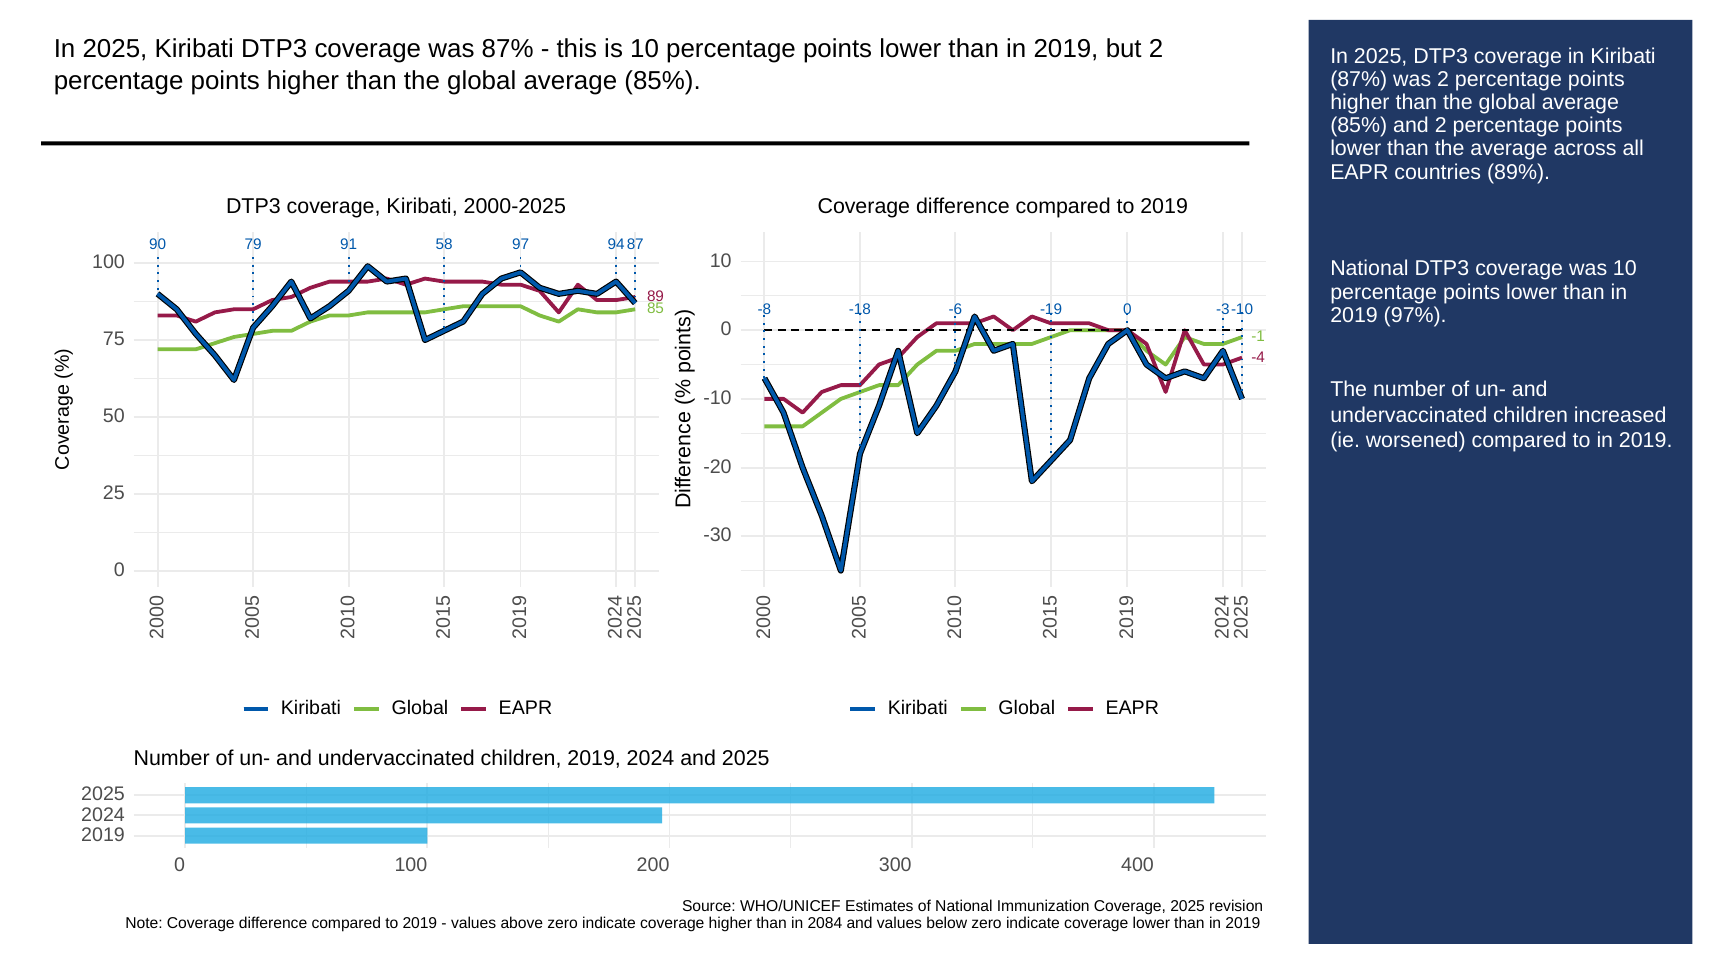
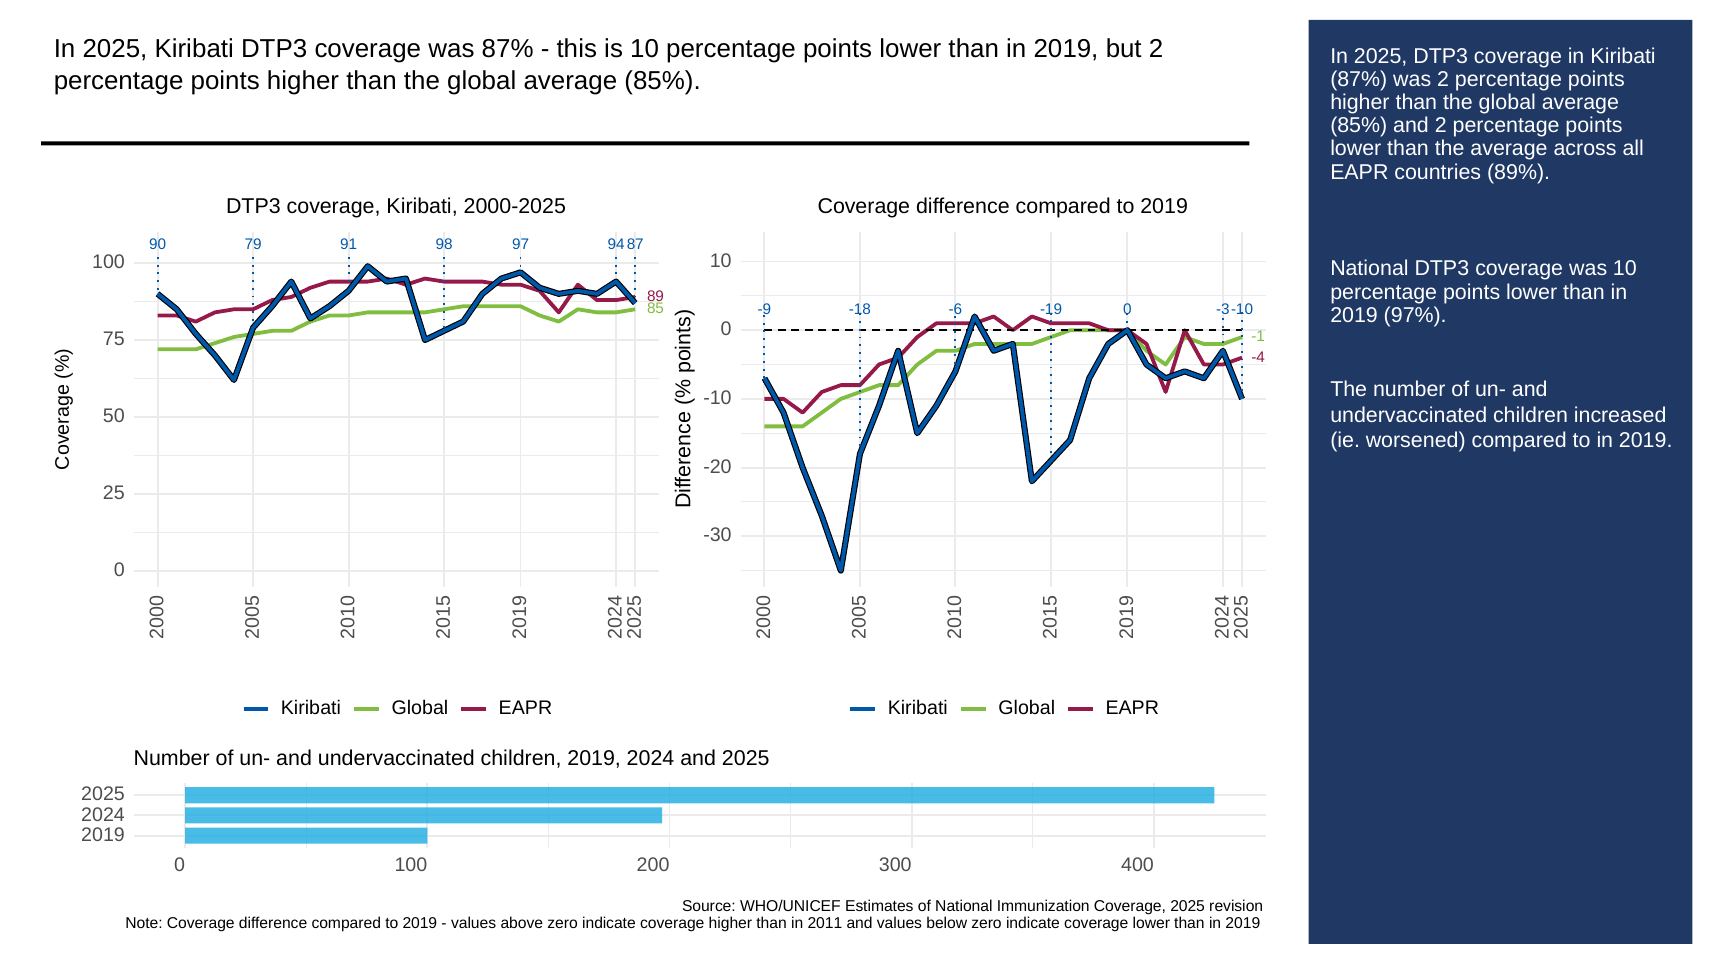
58: 58 -> 98 (444, 244)
-8: -8 -> -9 (764, 309)
2084: 2084 -> 2011 (825, 923)
